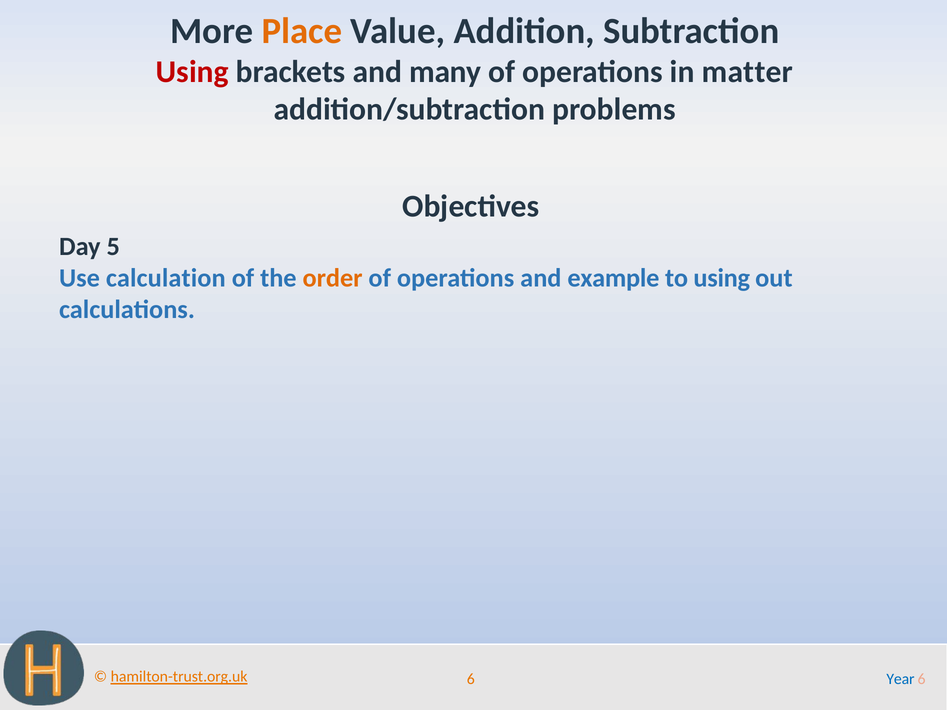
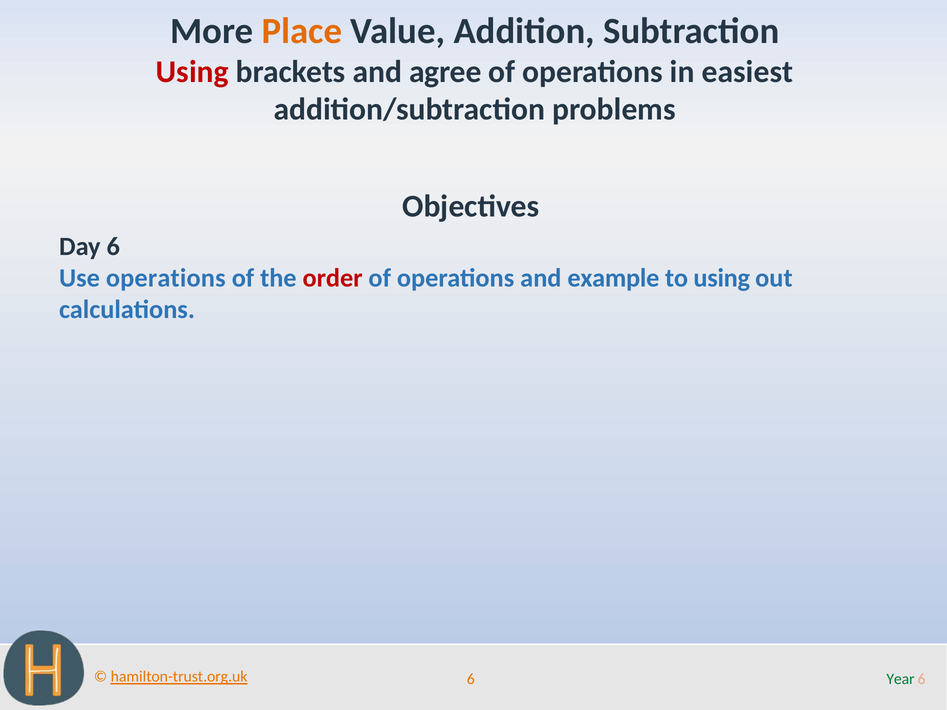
many: many -> agree (445, 72)
matter: matter -> easiest (748, 72)
Day 5: 5 -> 6 (113, 247)
Use calculation: calculation -> operations (166, 278)
order colour: orange -> red (333, 278)
Year colour: blue -> green (900, 679)
